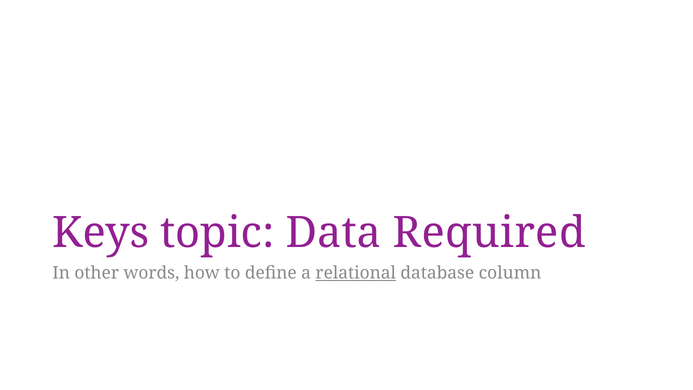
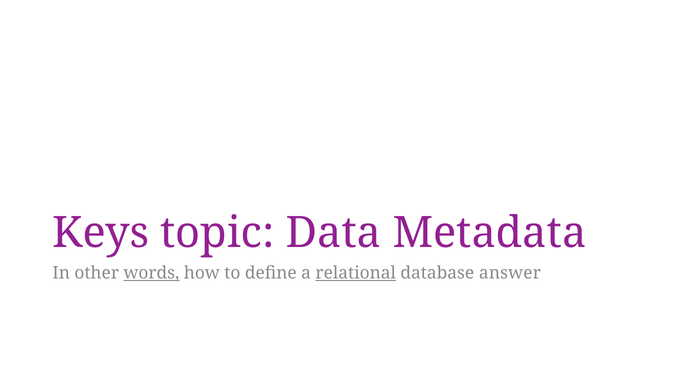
Required: Required -> Metadata (490, 233)
words underline: none -> present (151, 273)
column: column -> answer (510, 273)
